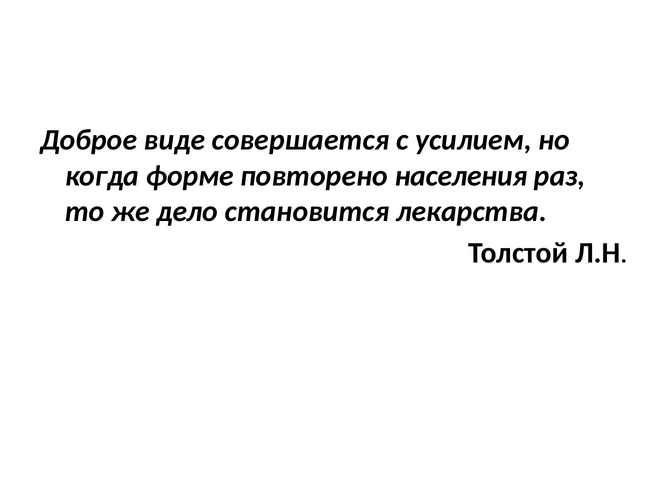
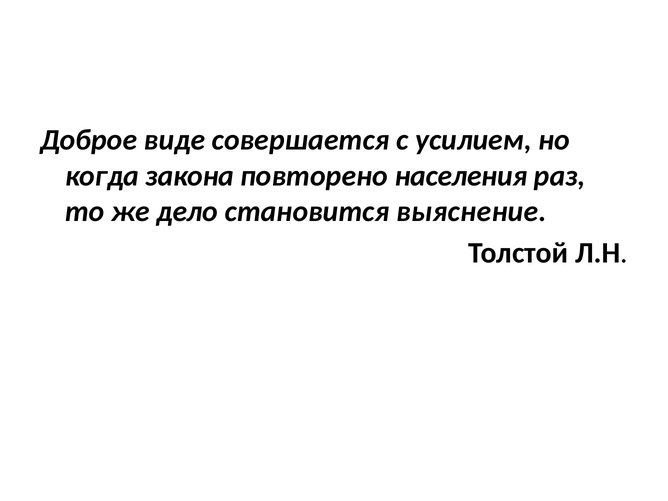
форме: форме -> закона (190, 176)
лекарства: лекарства -> выяснение (472, 211)
